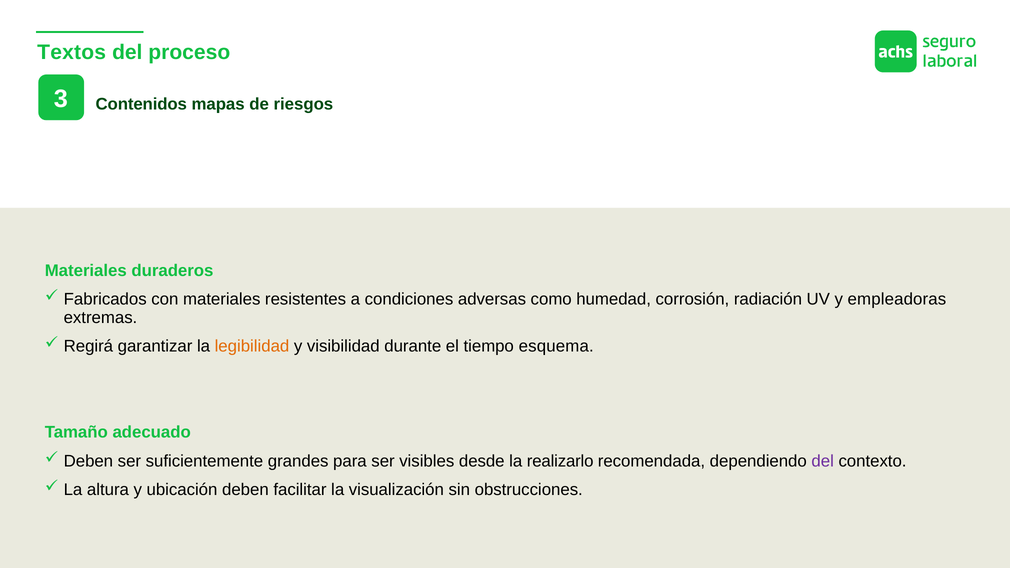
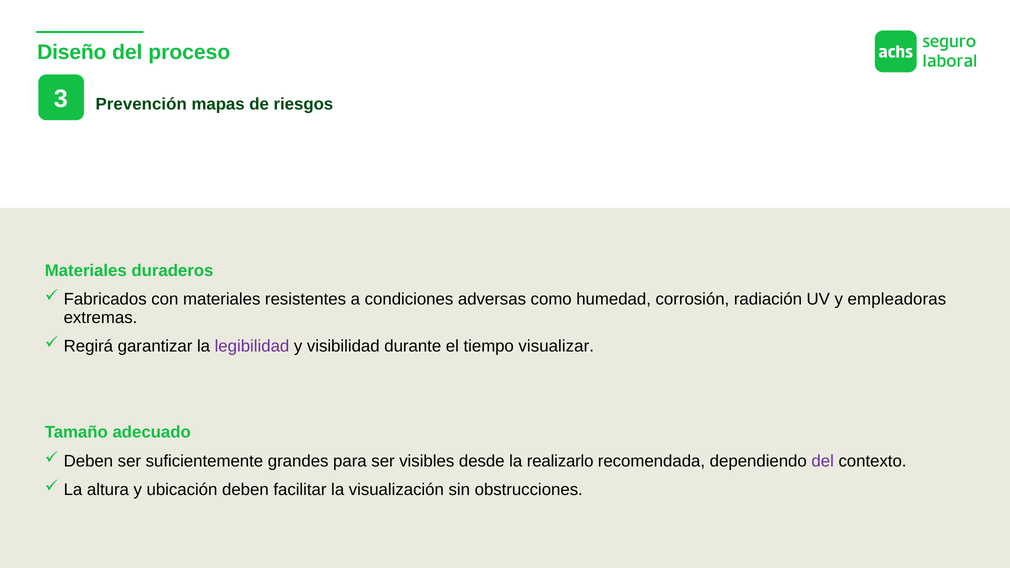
Textos: Textos -> Diseño (72, 52)
Contenidos: Contenidos -> Prevención (141, 104)
legibilidad colour: orange -> purple (252, 346)
esquema: esquema -> visualizar (556, 346)
